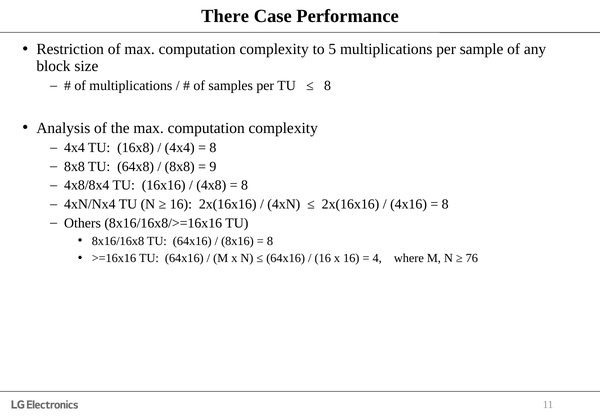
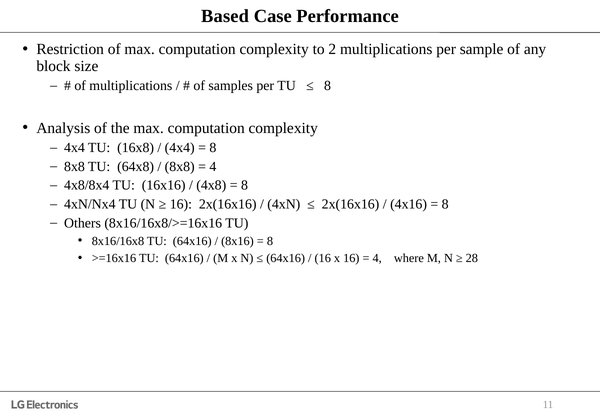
There: There -> Based (225, 16)
5: 5 -> 2 (332, 49)
9: 9 -> 4 (213, 166)
76: 76 -> 28 (472, 258)
